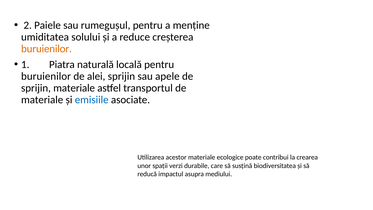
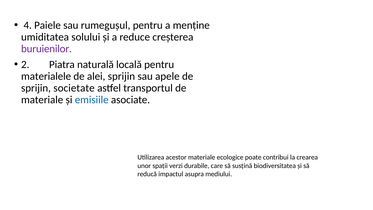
2: 2 -> 4 (28, 25)
buruienilor colour: orange -> purple (46, 49)
1: 1 -> 2 (25, 64)
buruienilor: buruienilor -> materialele (46, 76)
sprijin materiale: materiale -> societate (74, 88)
